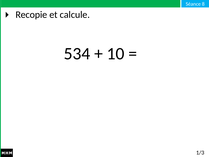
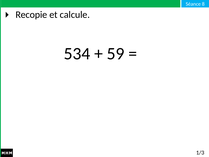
10: 10 -> 59 (116, 54)
